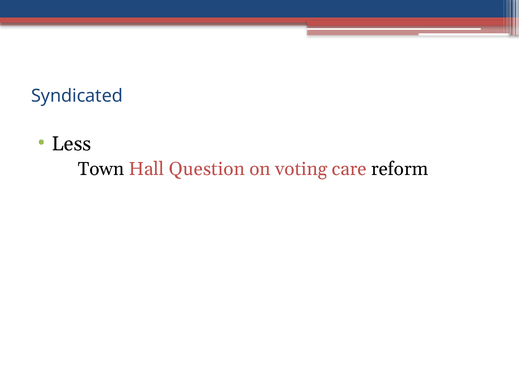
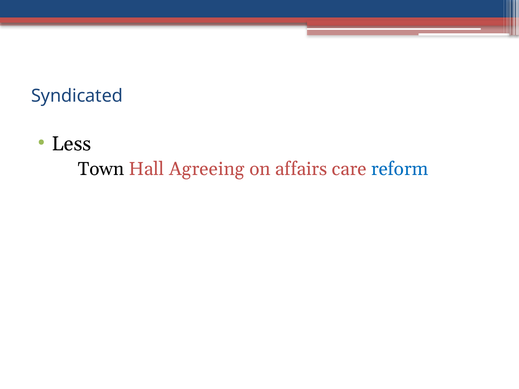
Question: Question -> Agreeing (207, 169)
voting: voting -> affairs (301, 169)
reform colour: black -> blue (400, 169)
